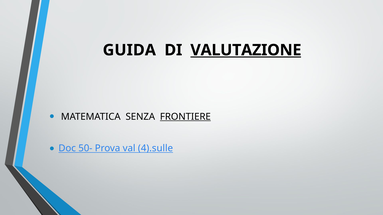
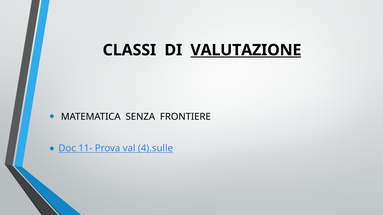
GUIDA: GUIDA -> CLASSI (129, 50)
FRONTIERE underline: present -> none (185, 117)
50-: 50- -> 11- (85, 149)
